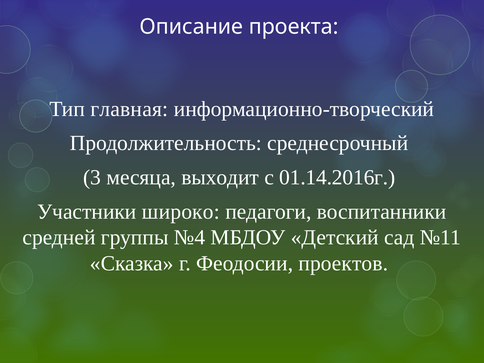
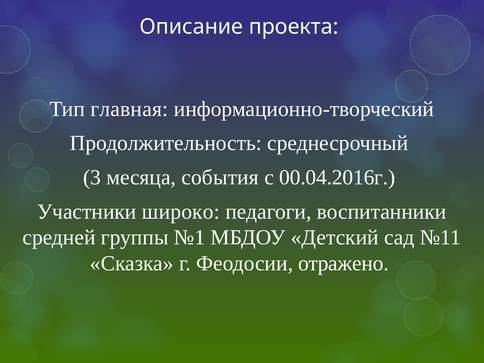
выходит: выходит -> события (220, 177)
01.14.2016г: 01.14.2016г -> 00.04.2016г (337, 177)
№4: №4 -> №1 (189, 237)
проектов: проектов -> отражено (343, 263)
